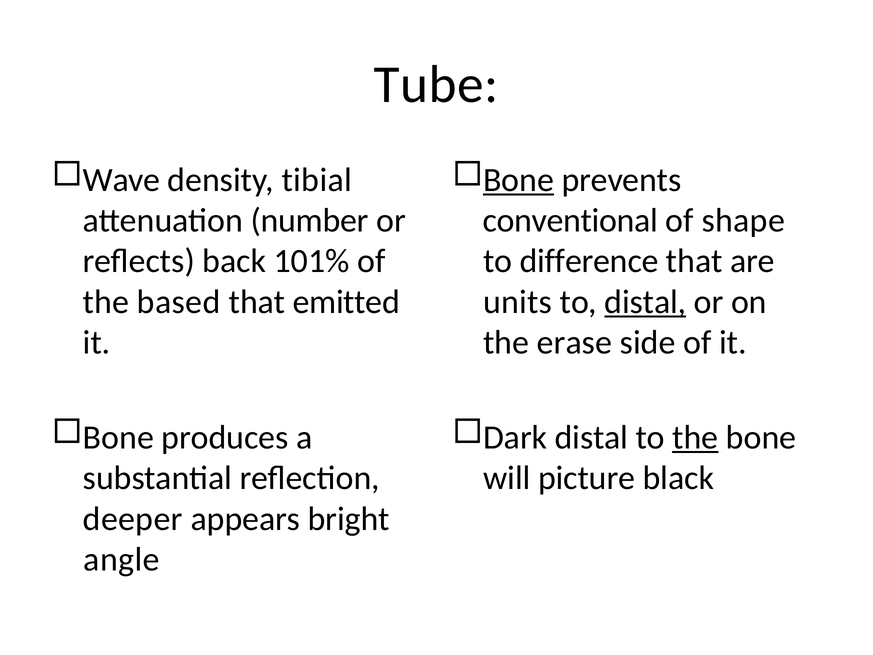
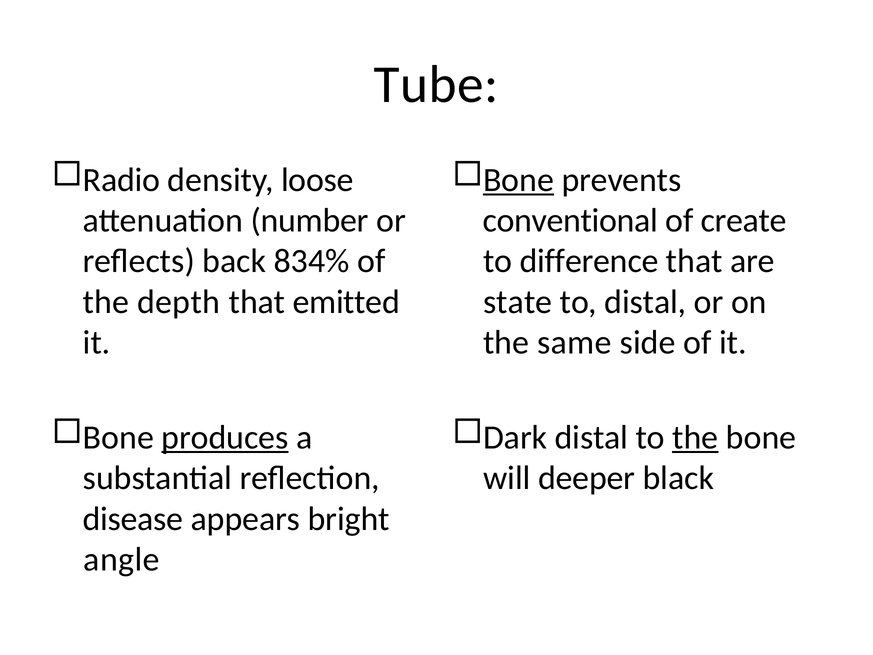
Wave: Wave -> Radio (121, 180)
tibial: tibial -> loose (317, 180)
shape: shape -> create (744, 220)
101%: 101% -> 834% (312, 261)
based: based -> depth (179, 302)
units: units -> state (518, 302)
distal underline: present -> none (645, 302)
erase: erase -> same (574, 342)
produces underline: none -> present (225, 437)
picture: picture -> deeper (587, 478)
deeper: deeper -> disease (133, 519)
